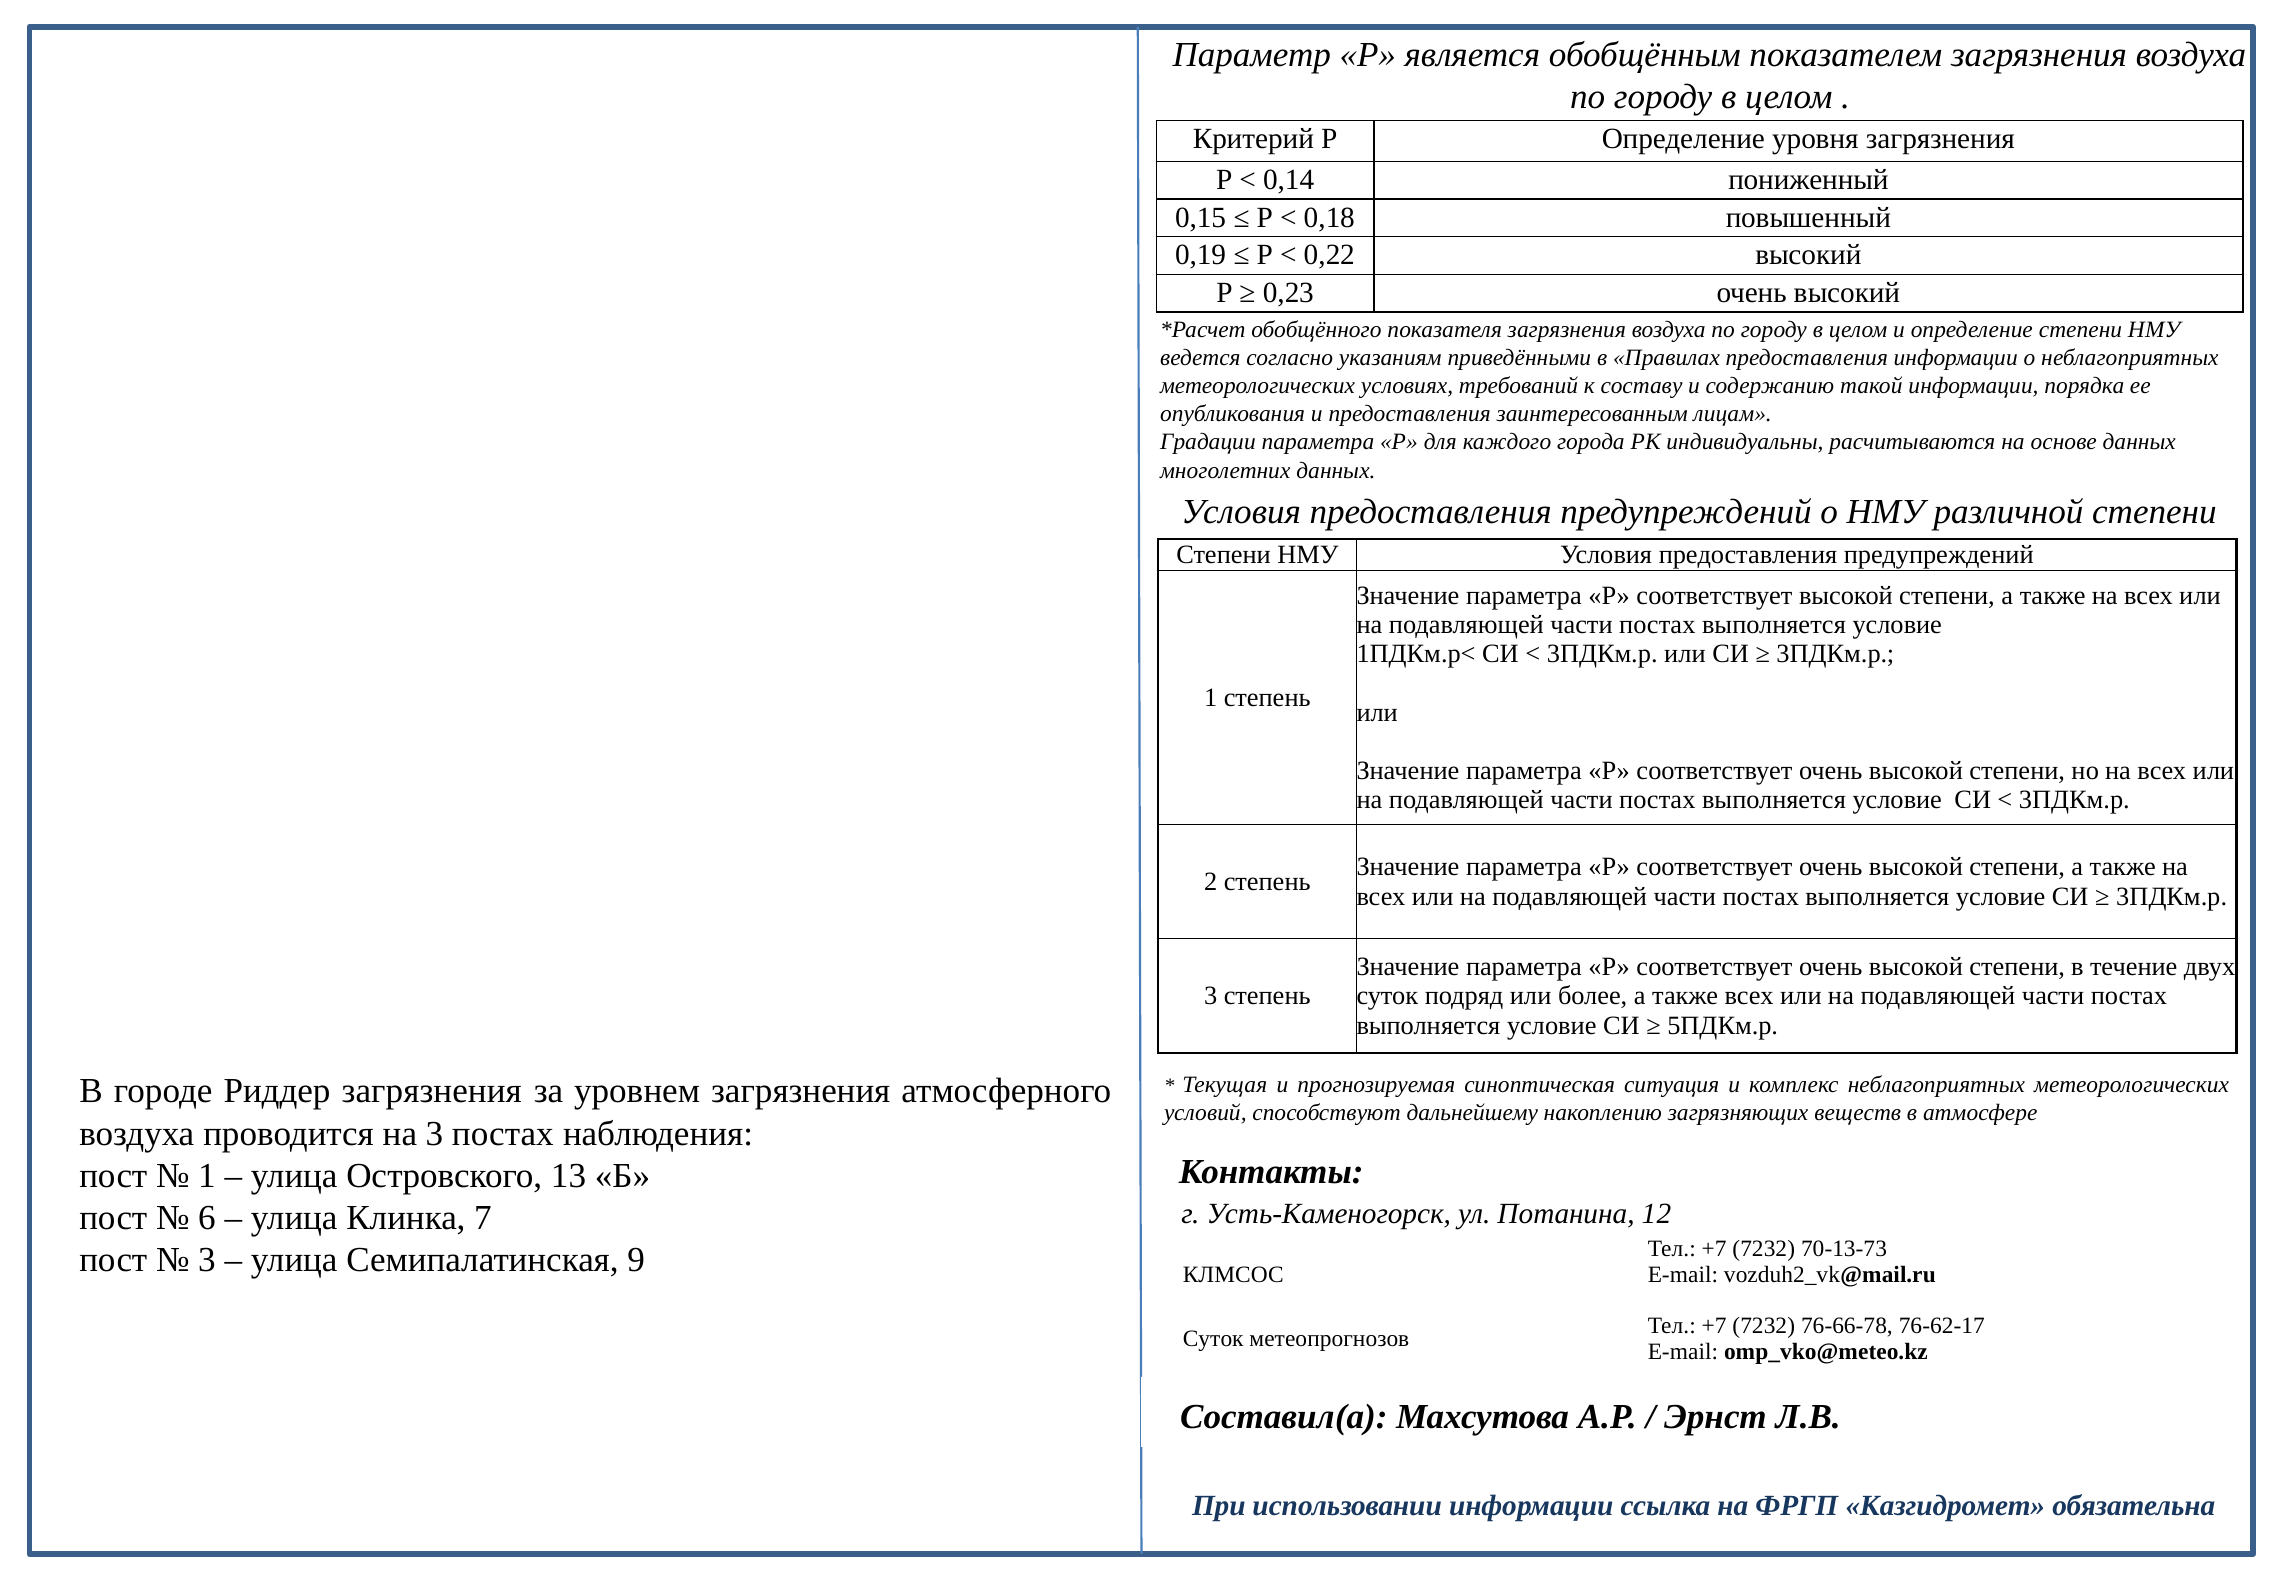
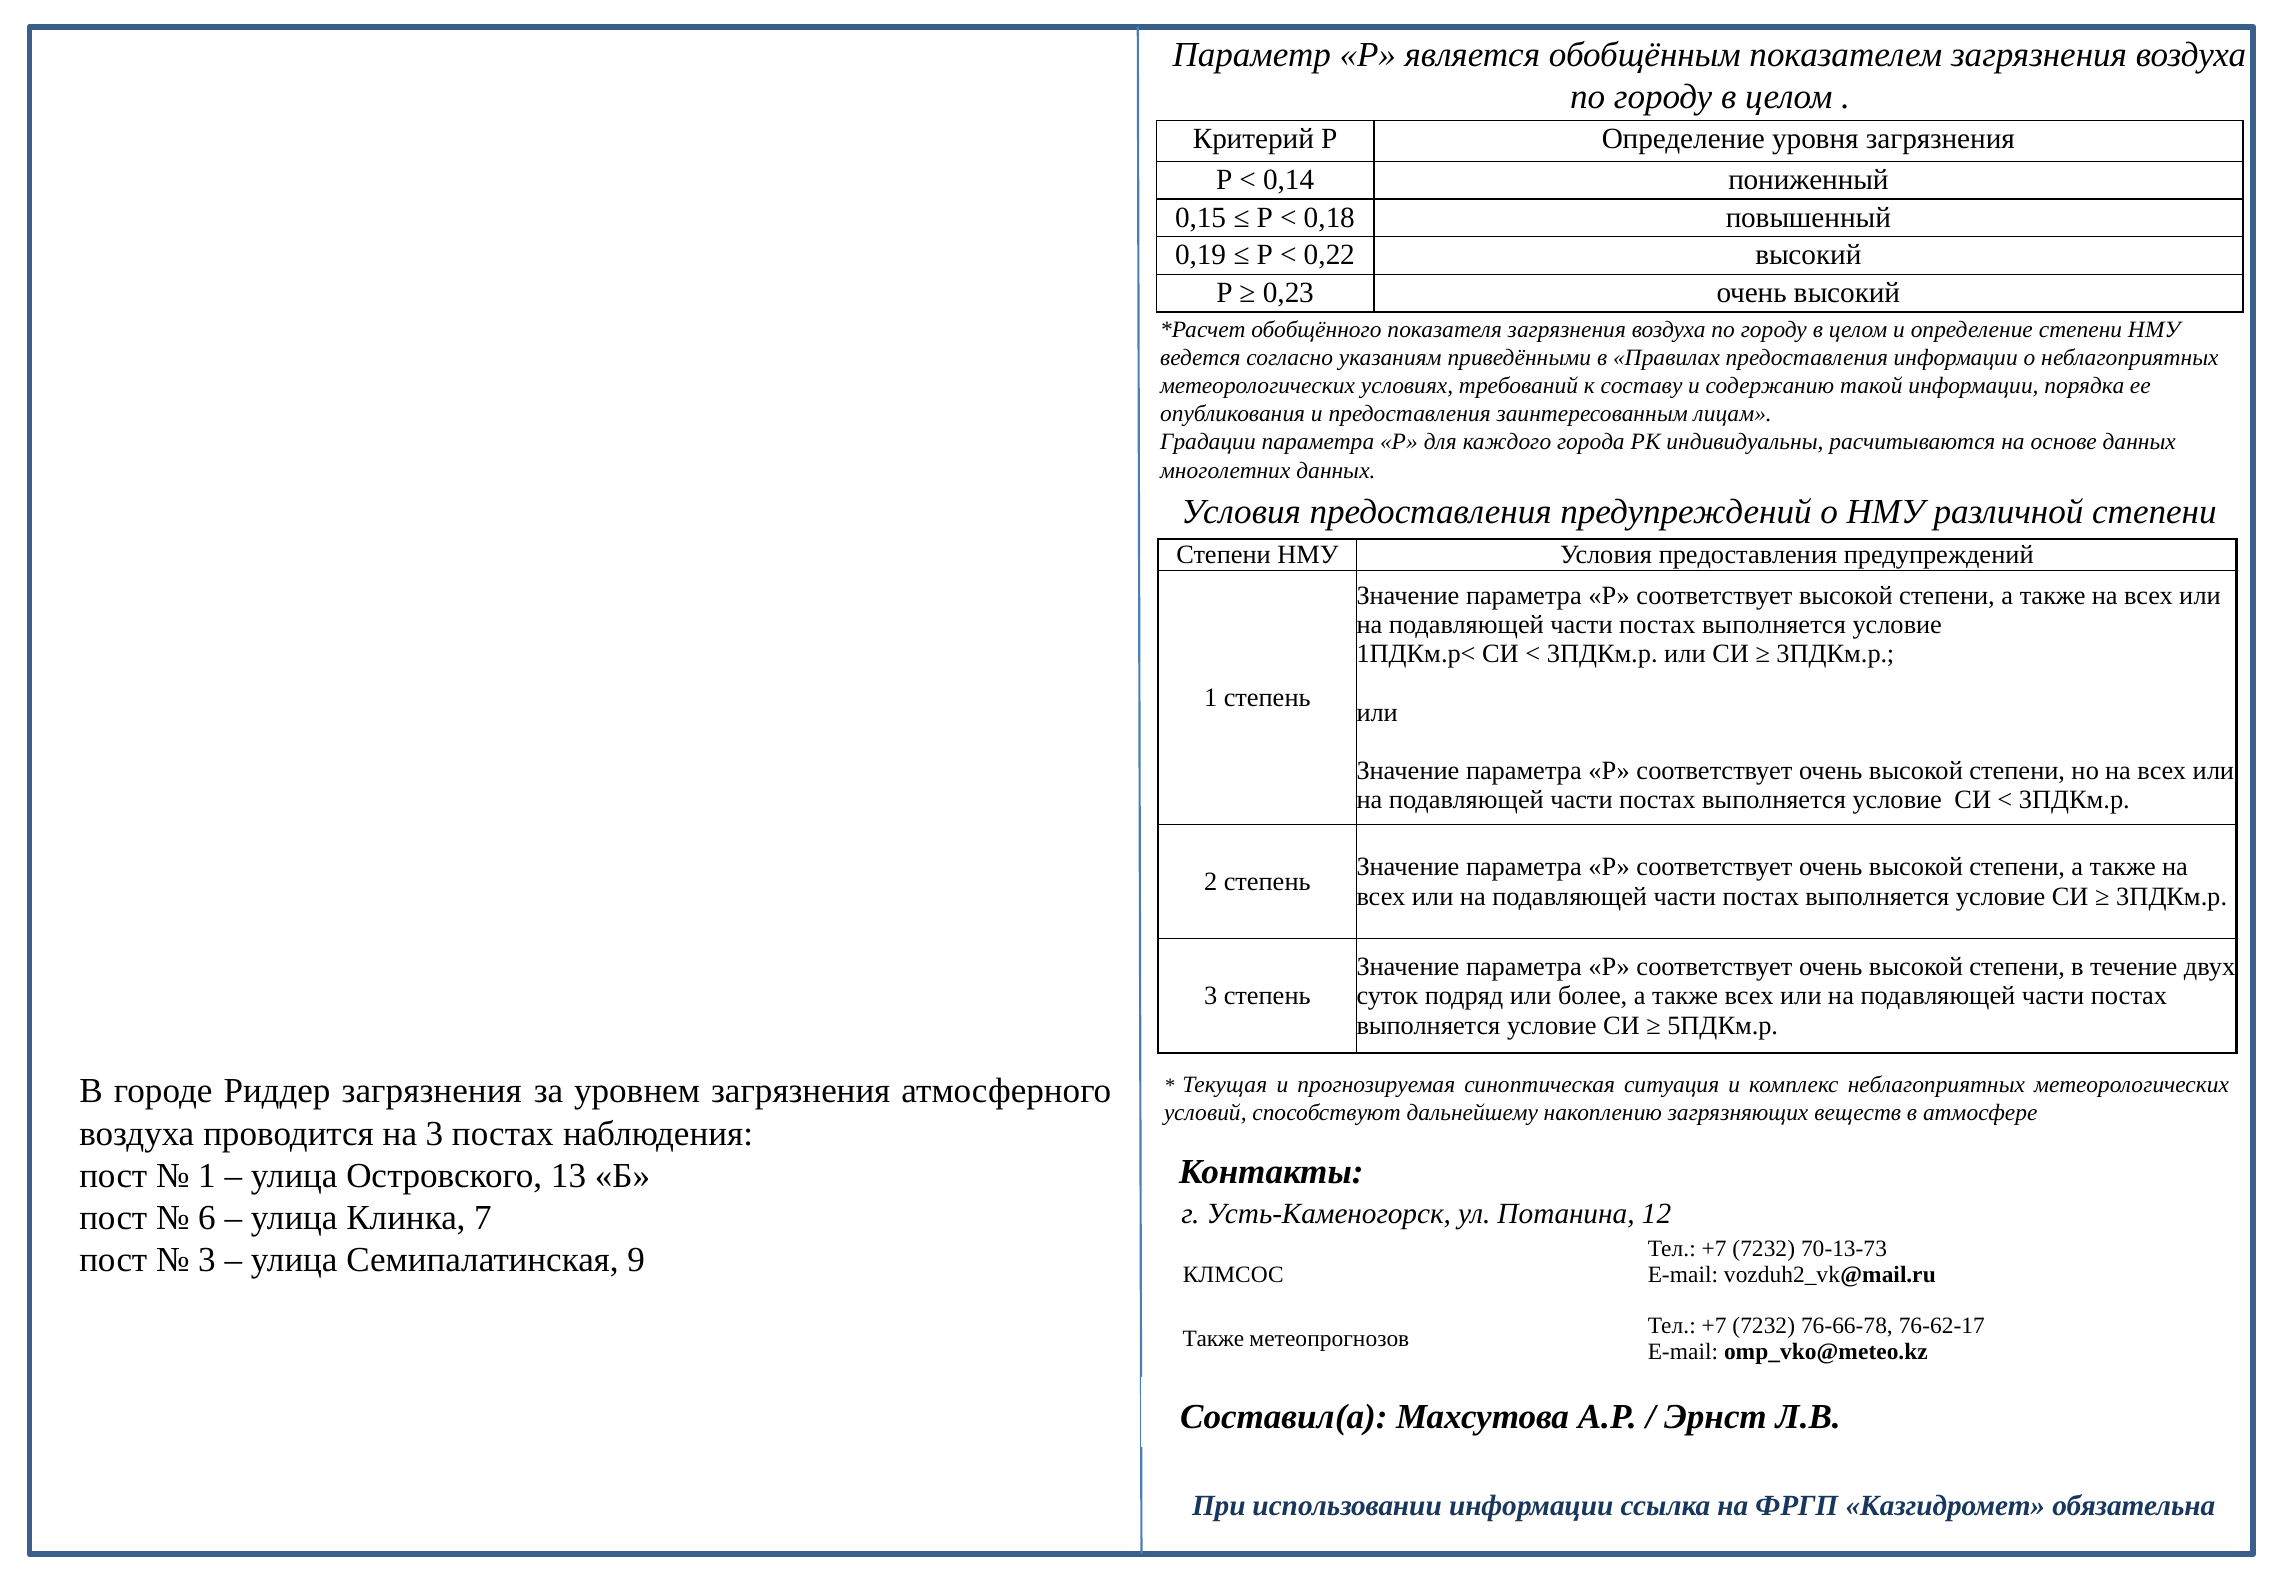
Суток: Суток -> Также (1213, 1338)
